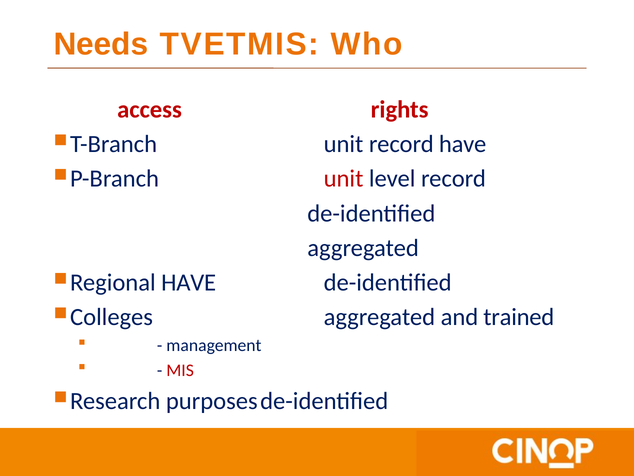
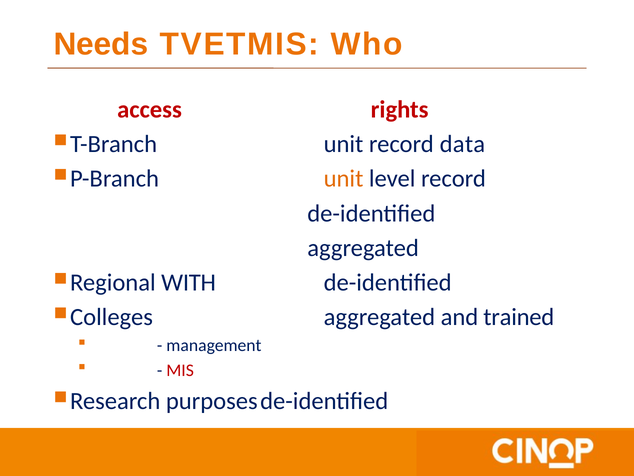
record have: have -> data (462, 144)
unit colour: red -> orange (344, 179)
HAVE: HAVE -> WITH (189, 282)
